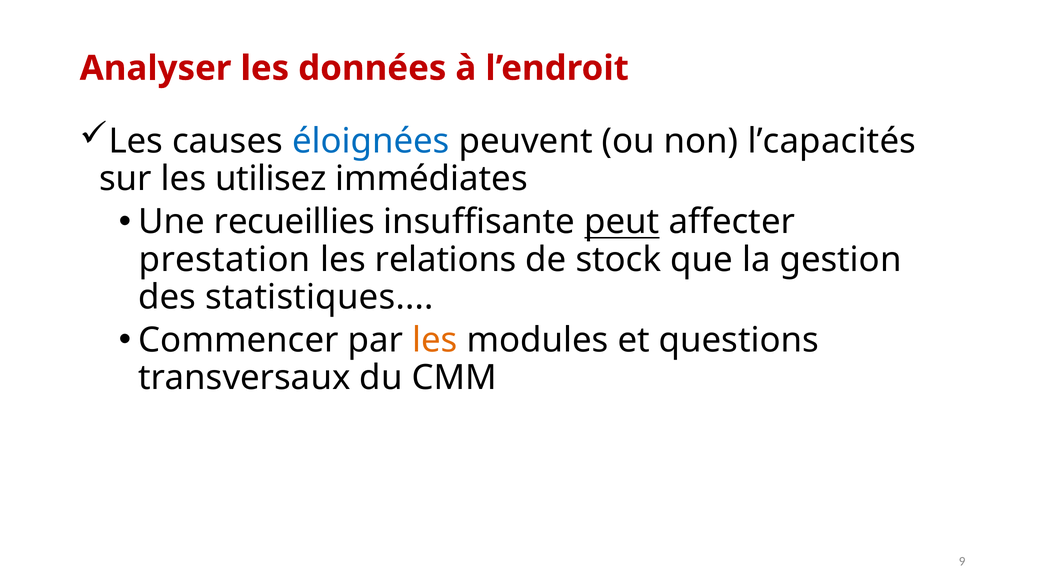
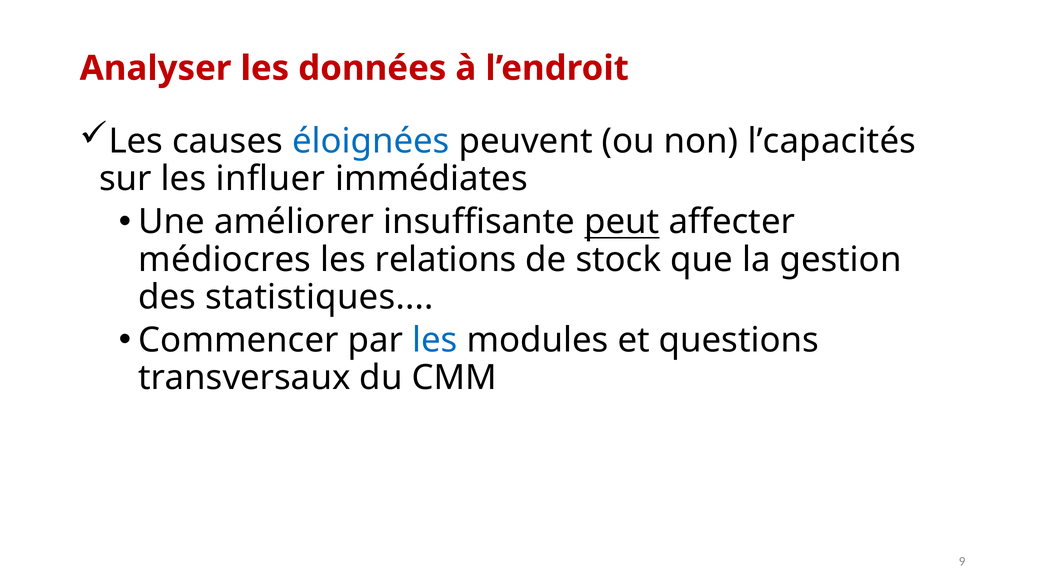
utilisez: utilisez -> influer (270, 179)
recueillies: recueillies -> améliorer (294, 222)
prestation: prestation -> médiocres (225, 259)
les colour: orange -> blue (435, 340)
